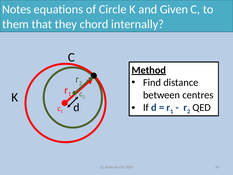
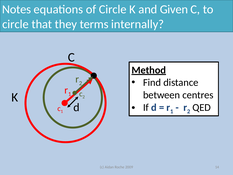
them: them -> circle (16, 24)
chord: chord -> terms (94, 24)
